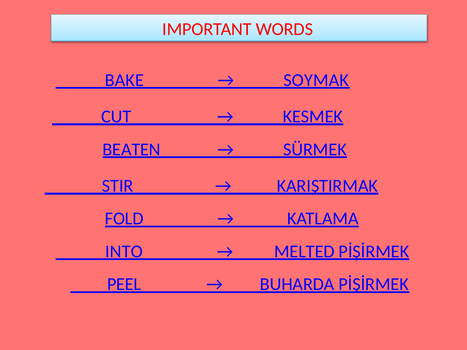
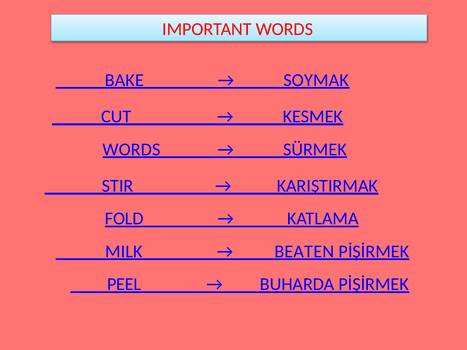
BEATEN: BEATEN -> WORDS (131, 149)
INTO: INTO -> MILK (124, 252)
MELTED: MELTED -> BEATEN (304, 252)
